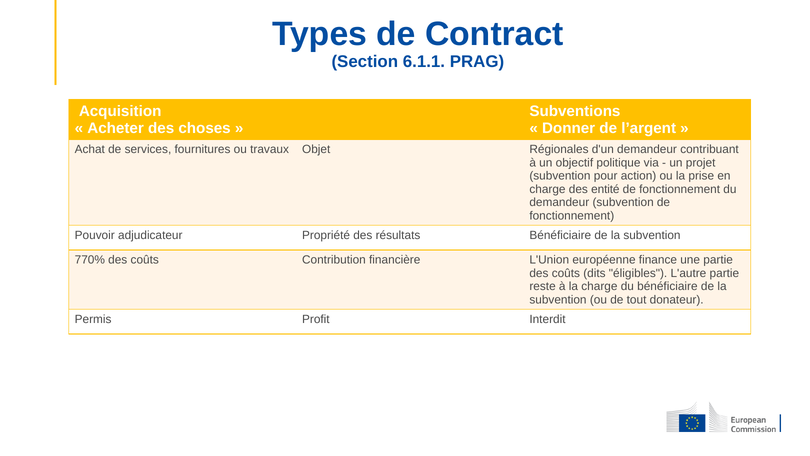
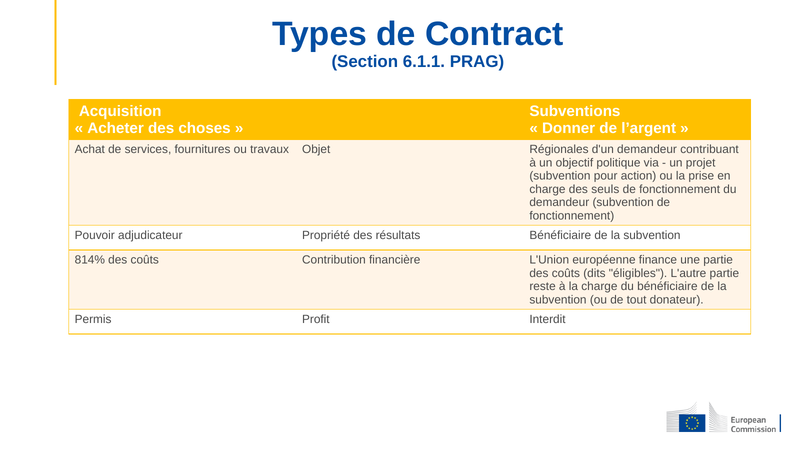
entité: entité -> seuls (605, 189)
770%: 770% -> 814% (90, 260)
